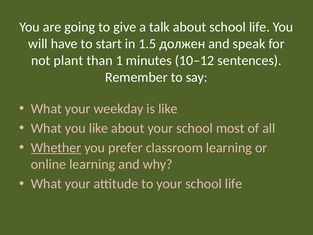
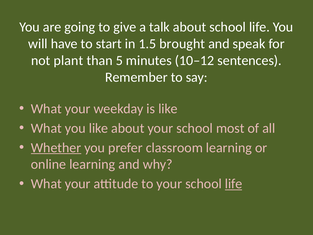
должен: должен -> brought (182, 44)
1: 1 -> 5 (119, 60)
life underline: none -> present (234, 184)
